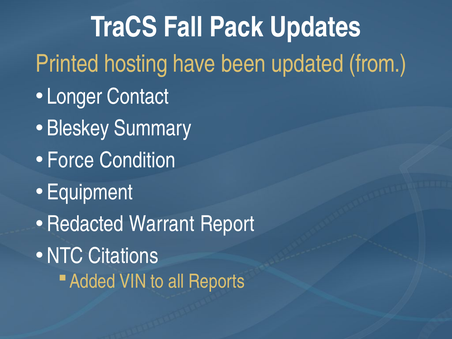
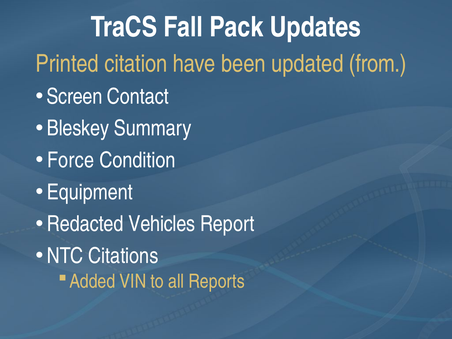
hosting: hosting -> citation (136, 64)
Longer: Longer -> Screen (74, 96)
Warrant: Warrant -> Vehicles (162, 224)
